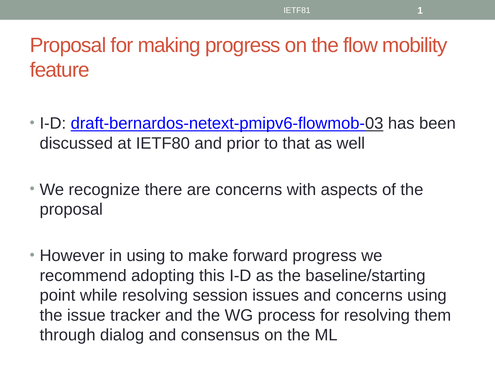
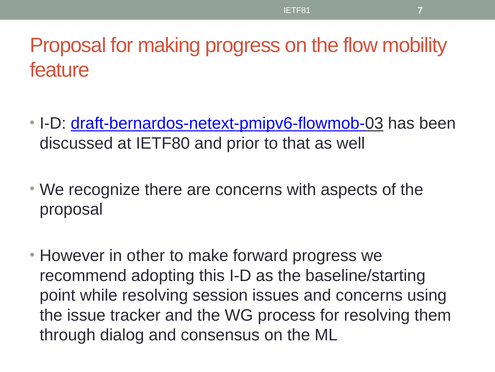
1: 1 -> 7 (420, 11)
in using: using -> other (146, 255)
